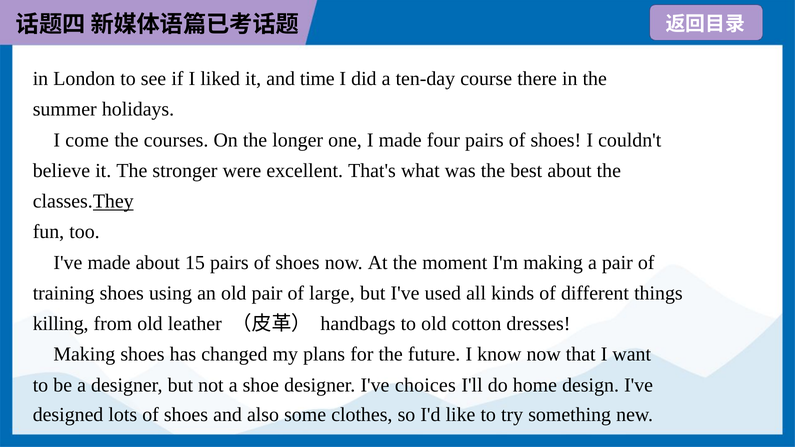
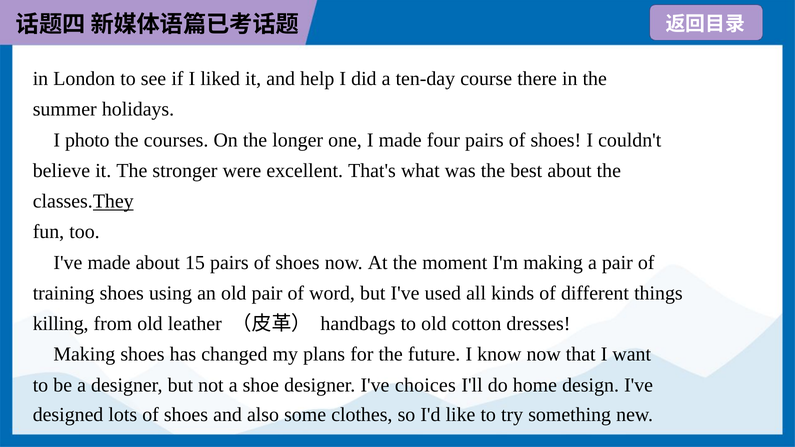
time: time -> help (317, 79)
come: come -> photo (87, 140)
large: large -> word (332, 293)
